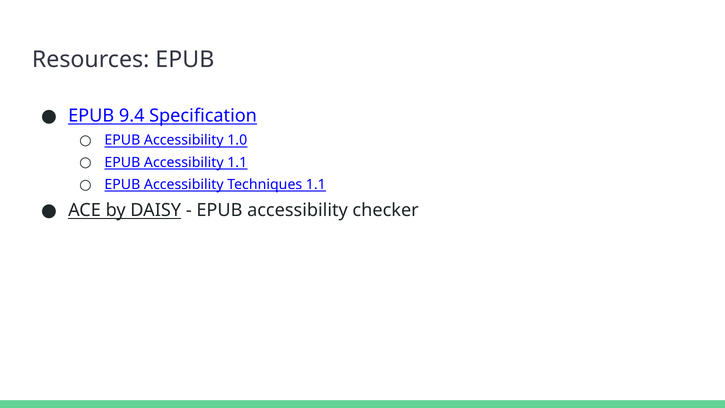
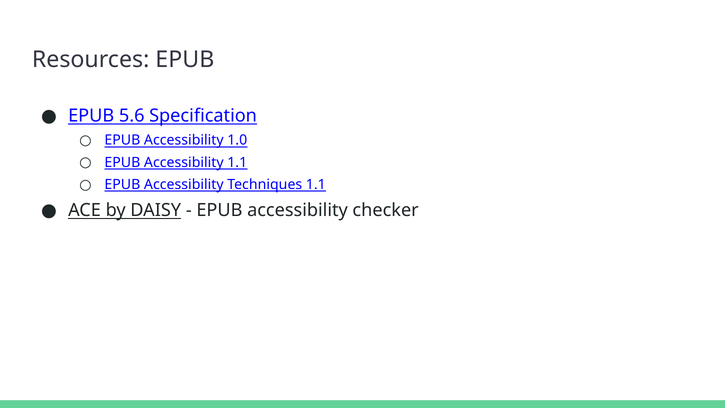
9.4: 9.4 -> 5.6 (132, 116)
